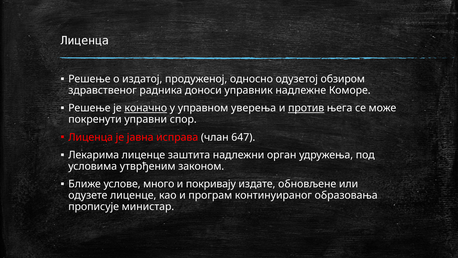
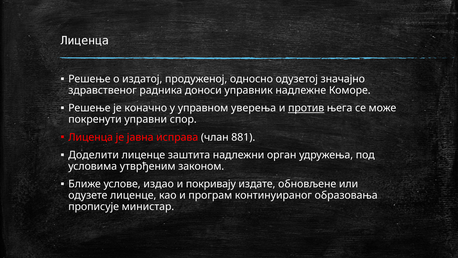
обзиром: обзиром -> значајно (343, 79)
коначно underline: present -> none (146, 108)
647: 647 -> 881 (243, 137)
Лекарима: Лекарима -> Доделити (94, 155)
много: много -> издао (159, 184)
